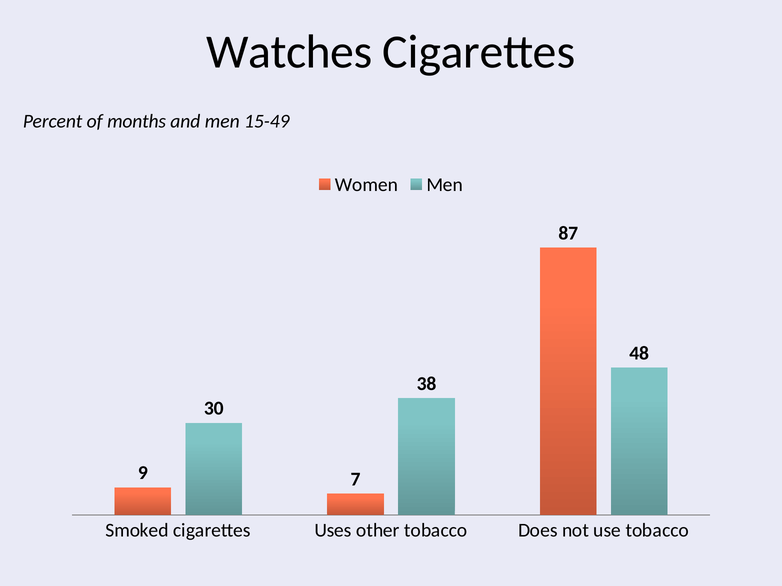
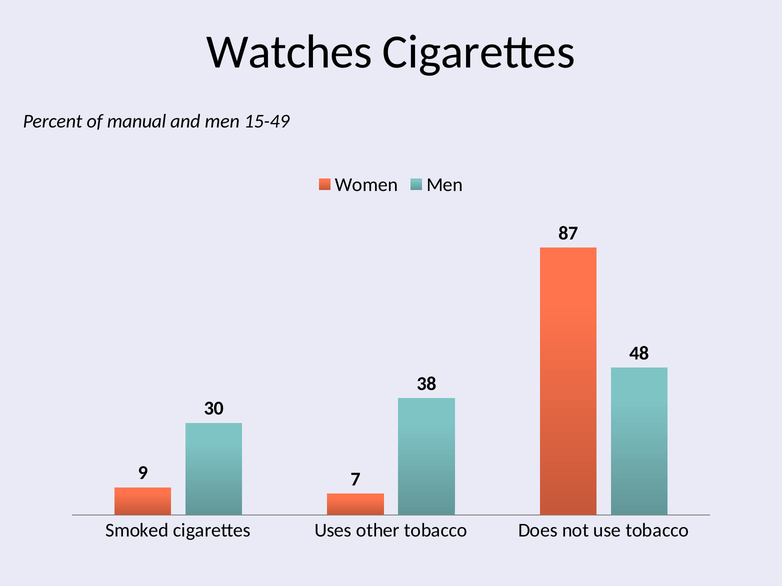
months: months -> manual (137, 121)
